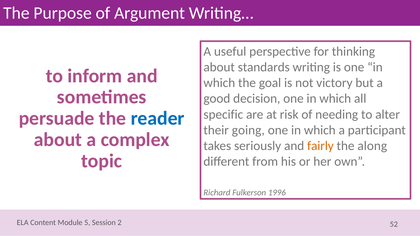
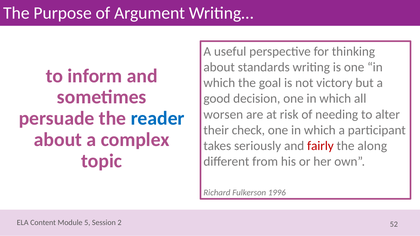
specific: specific -> worsen (223, 114)
going: going -> check (248, 130)
fairly colour: orange -> red (320, 146)
